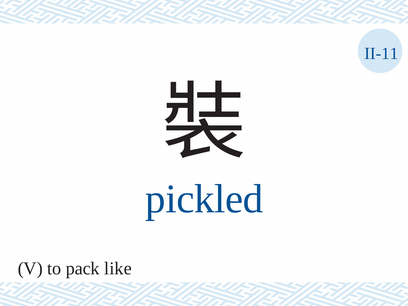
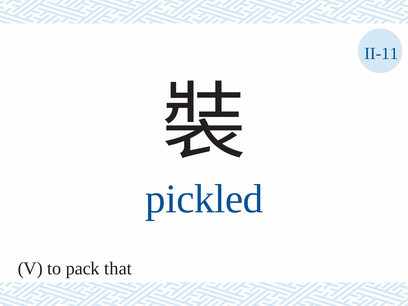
like: like -> that (118, 268)
